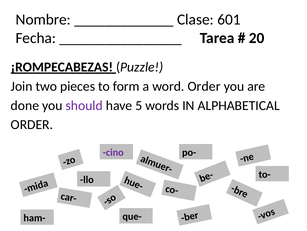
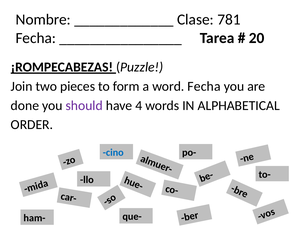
601: 601 -> 781 (229, 19)
word Order: Order -> Fecha (204, 86)
5: 5 -> 4 (139, 105)
cino colour: purple -> blue (113, 152)
